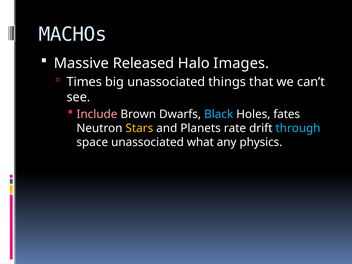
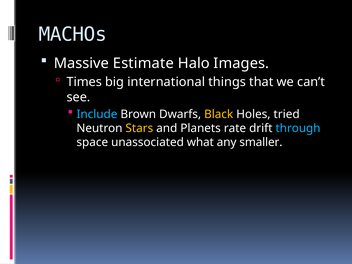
Released: Released -> Estimate (143, 63)
big unassociated: unassociated -> international (166, 82)
Include colour: pink -> light blue (97, 114)
Black colour: light blue -> yellow (219, 114)
fates: fates -> tried (287, 114)
physics: physics -> smaller (261, 142)
